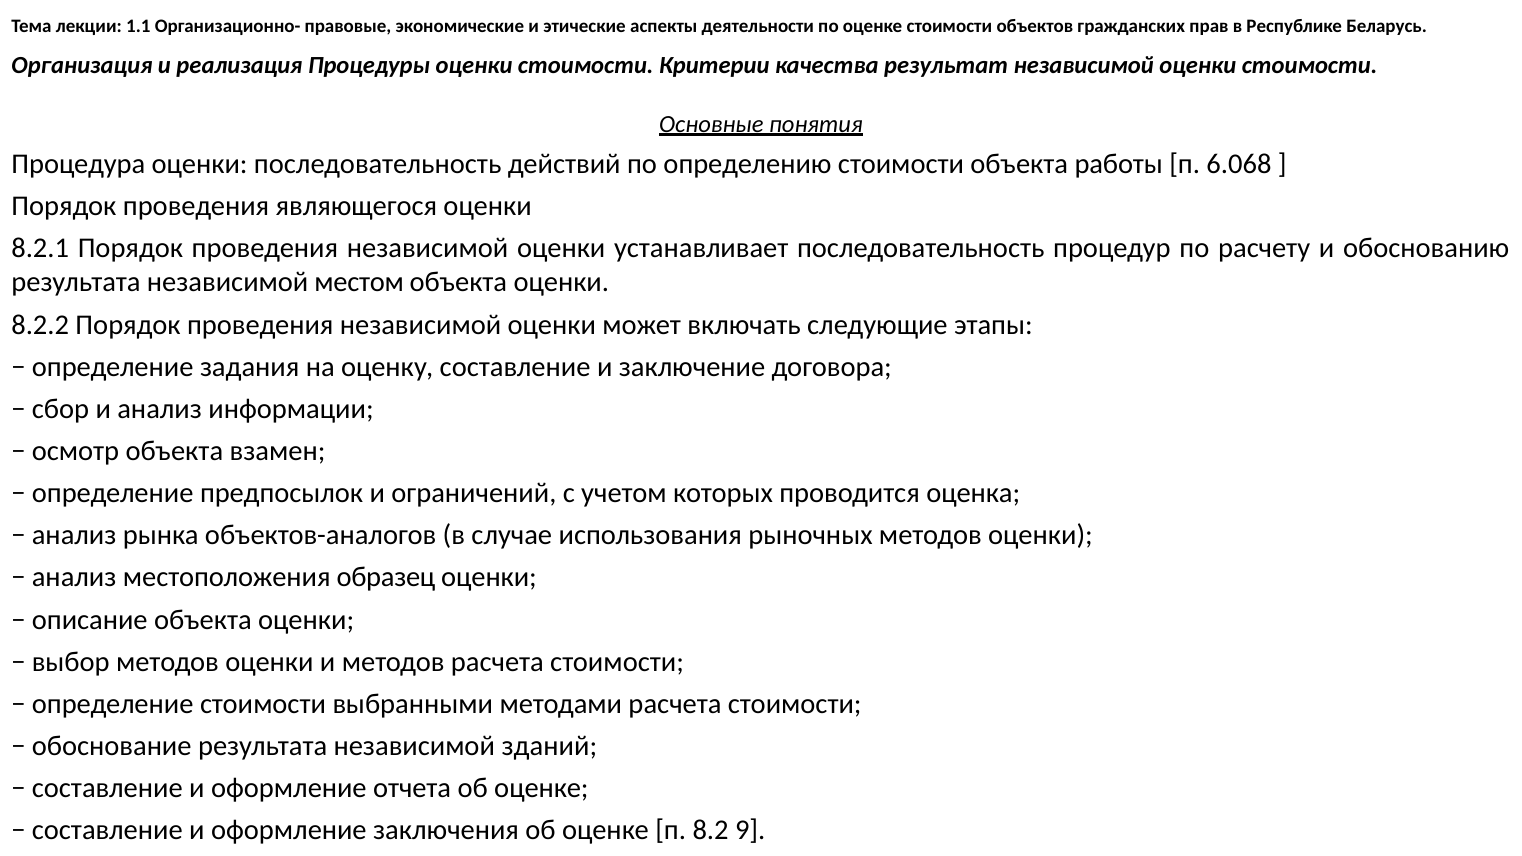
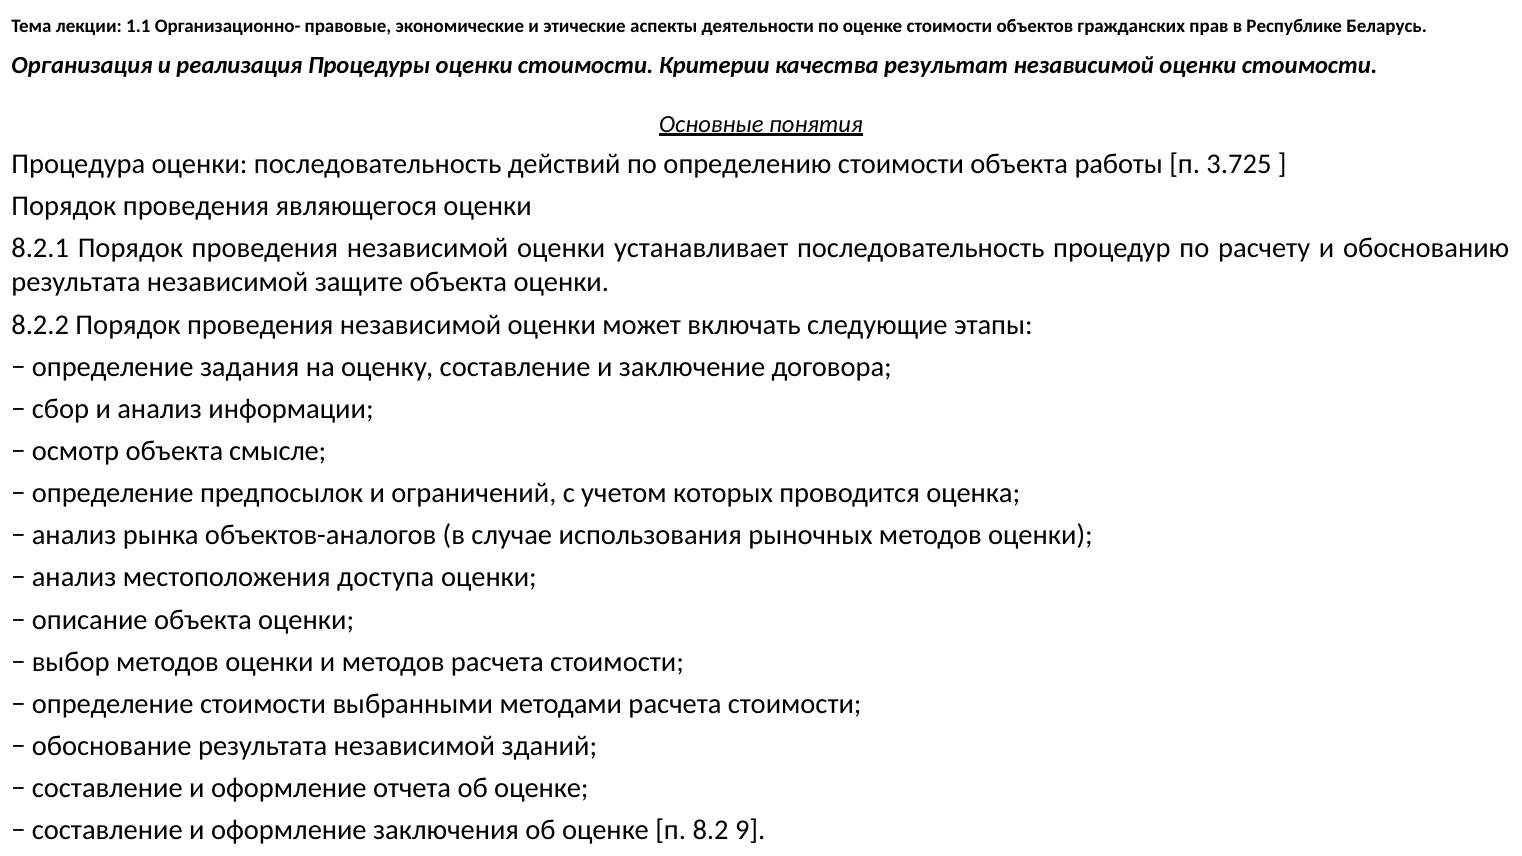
6.068: 6.068 -> 3.725 (1239, 164)
местом: местом -> защите (359, 283)
взамен: взамен -> смысле (278, 451)
образец: образец -> доступа (386, 578)
